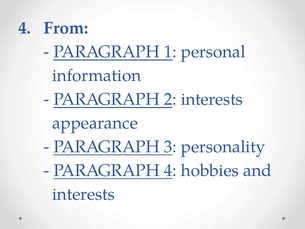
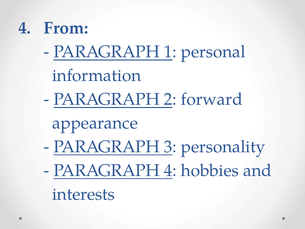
2 interests: interests -> forward (212, 99)
